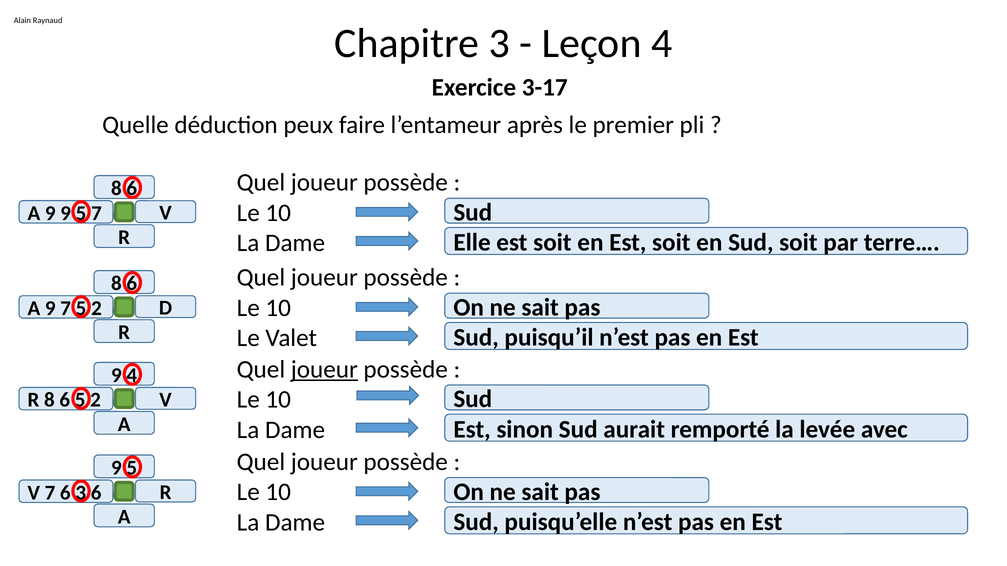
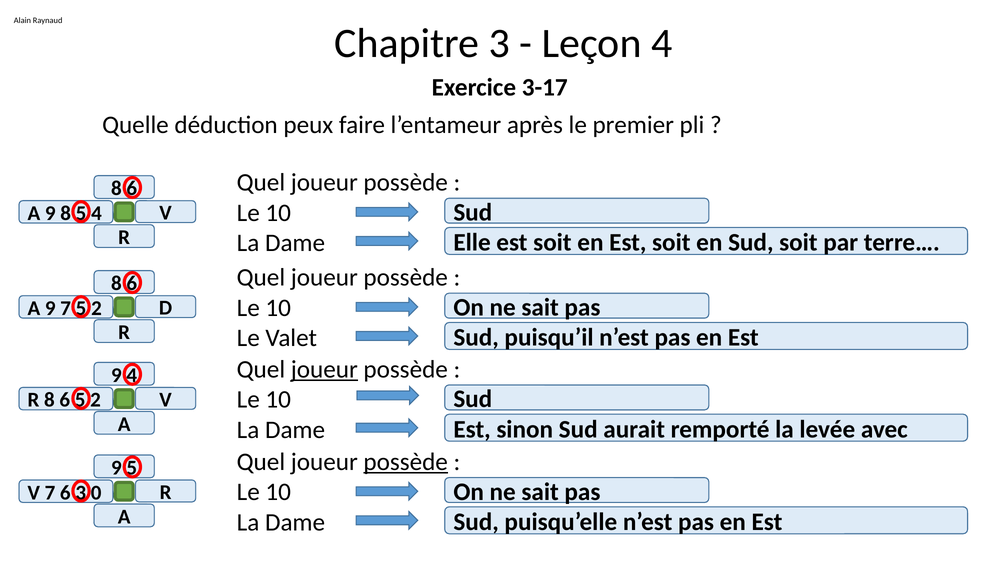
9 9: 9 -> 8 (66, 213)
7: 7 -> 4 (96, 213)
possède underline: none -> present (406, 462)
6: 6 -> 0 (96, 493)
